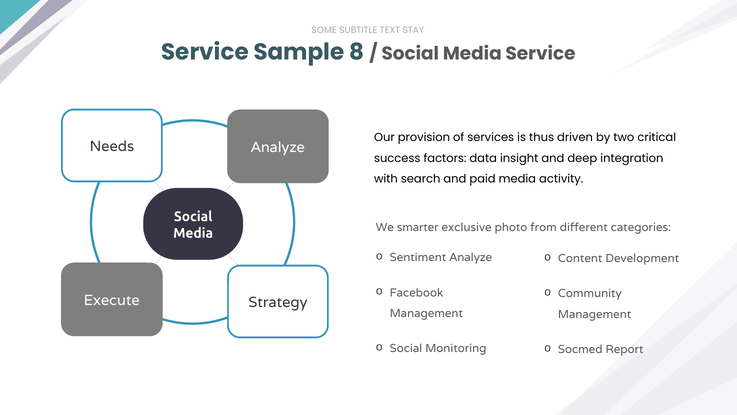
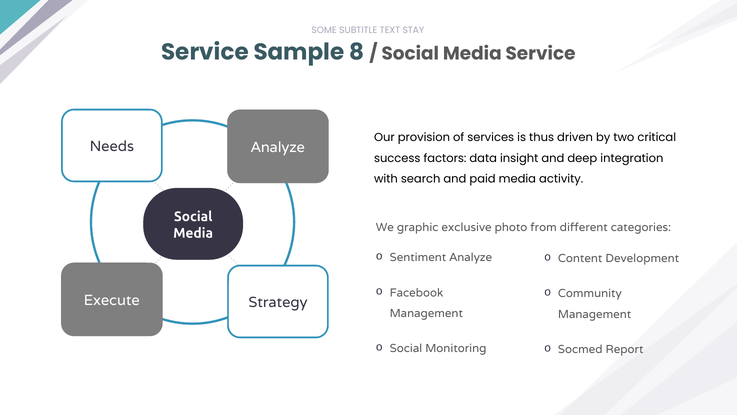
smarter: smarter -> graphic (418, 227)
